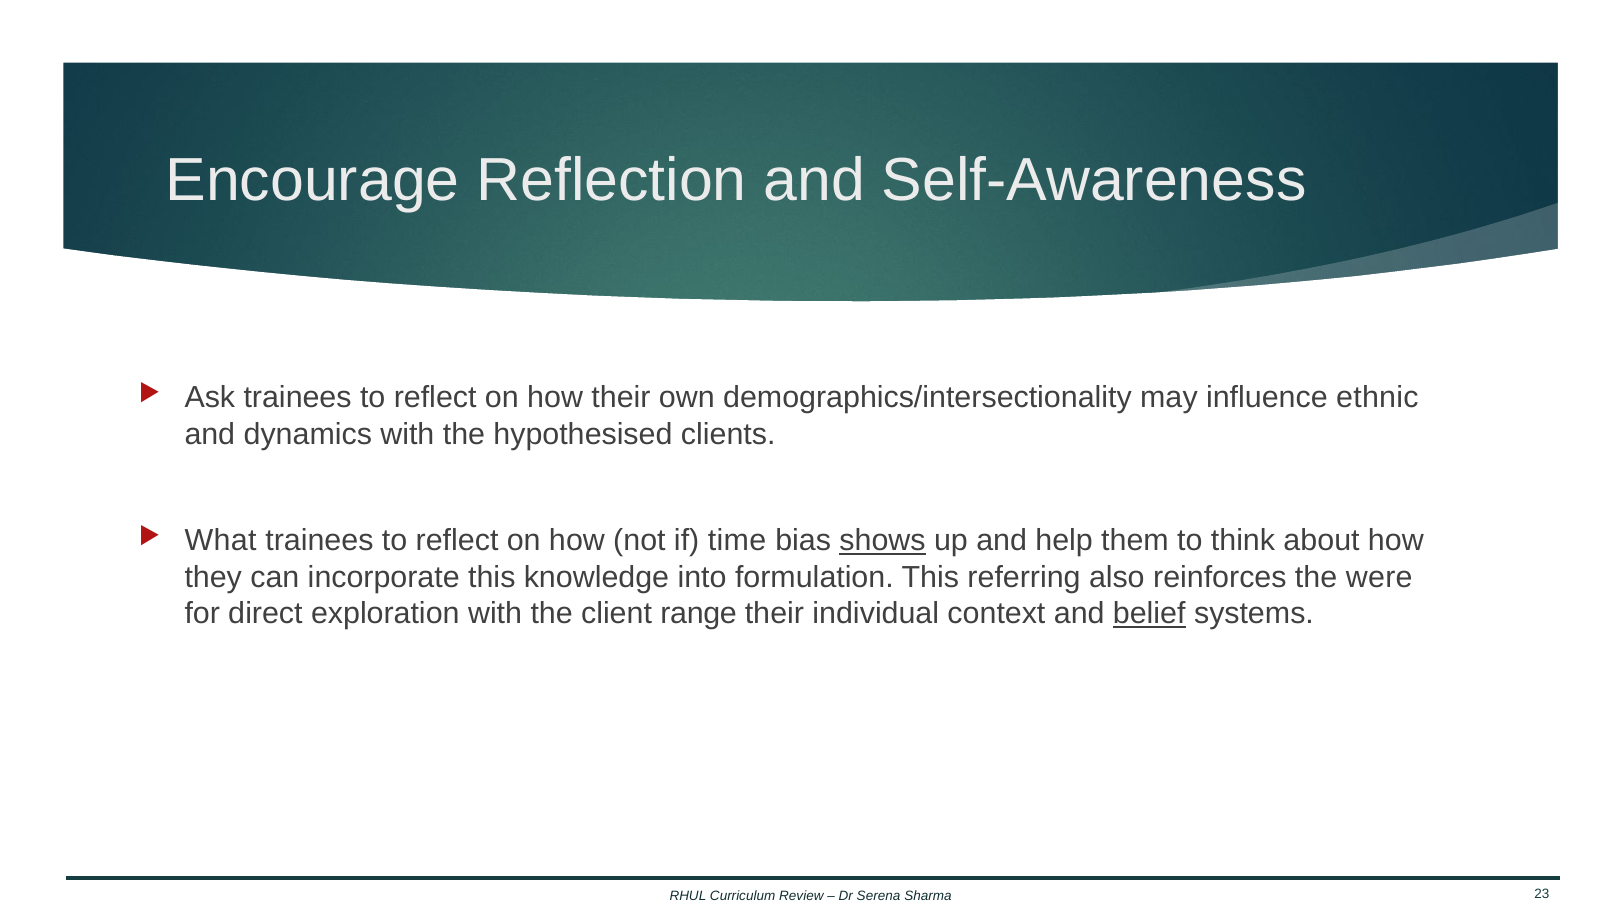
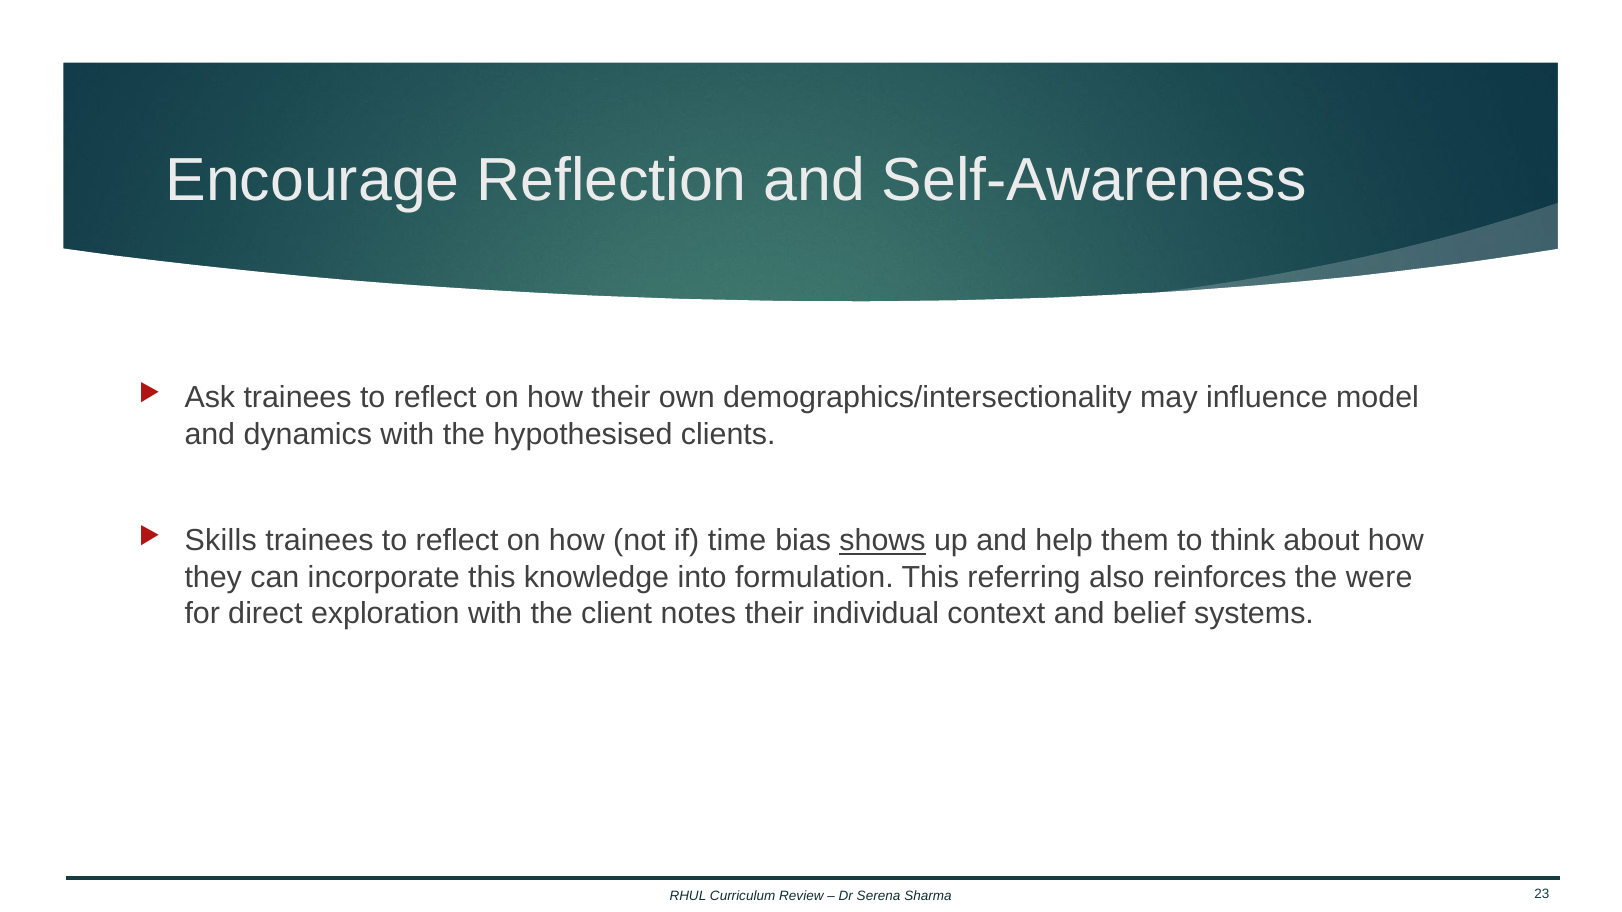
ethnic: ethnic -> model (1378, 398)
What: What -> Skills (221, 541)
range: range -> notes (698, 614)
belief underline: present -> none (1149, 614)
